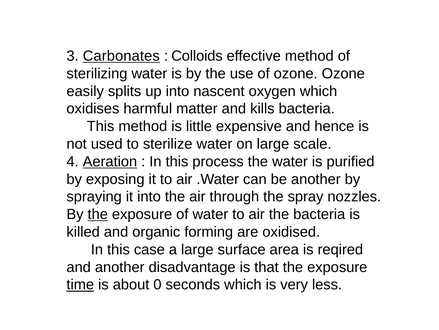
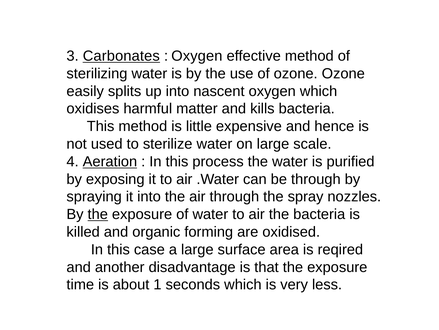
Colloids: Colloids -> Oxygen (197, 56)
be another: another -> through (316, 179)
time underline: present -> none (80, 284)
0: 0 -> 1 (157, 284)
